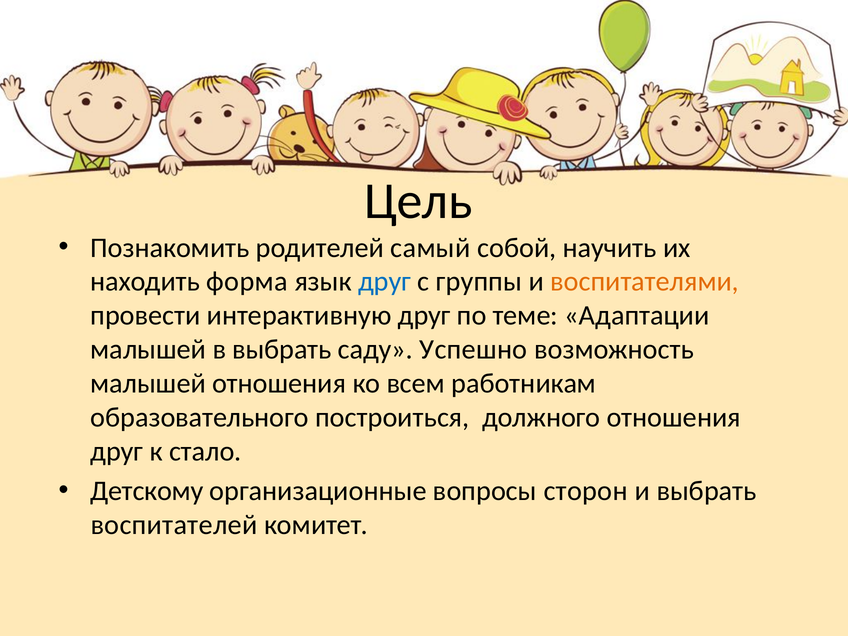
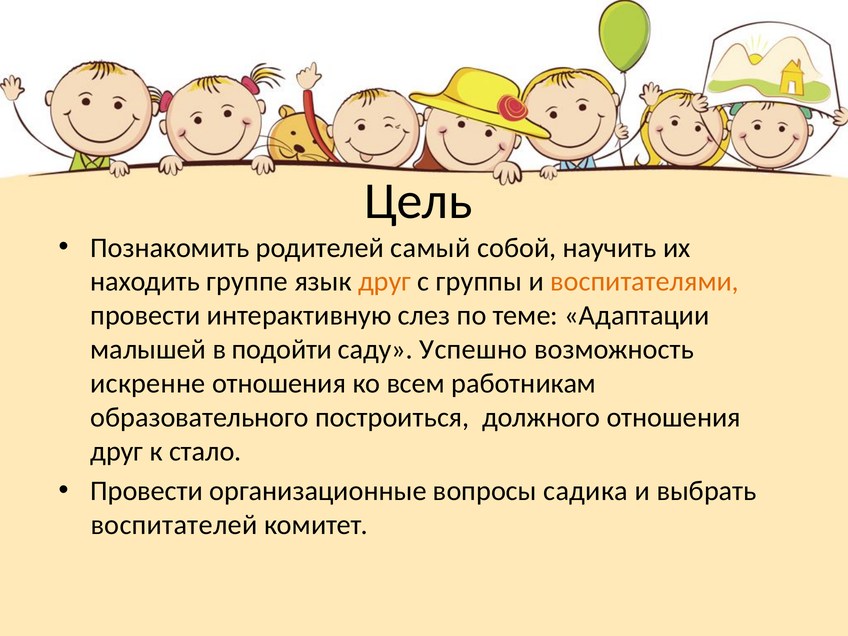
форма: форма -> группе (247, 282)
друг colour: blue -> orange (385, 282)
интерактивную друг: друг -> слез (424, 316)
в выбрать: выбрать -> подойти (282, 349)
малышей: малышей -> искренне (148, 383)
Детскому: Детскому -> Провести (147, 491)
сторон: сторон -> садика (586, 491)
